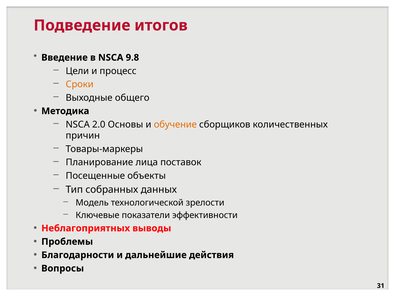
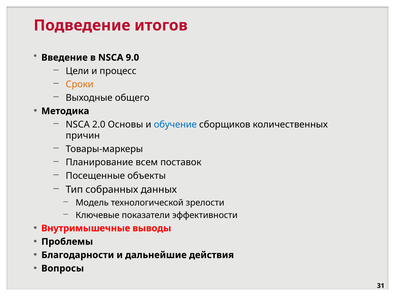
9.8: 9.8 -> 9.0 (132, 58)
обучение colour: orange -> blue (175, 125)
лица: лица -> всем (147, 163)
Неблагоприятных: Неблагоприятных -> Внутримышечные (86, 228)
